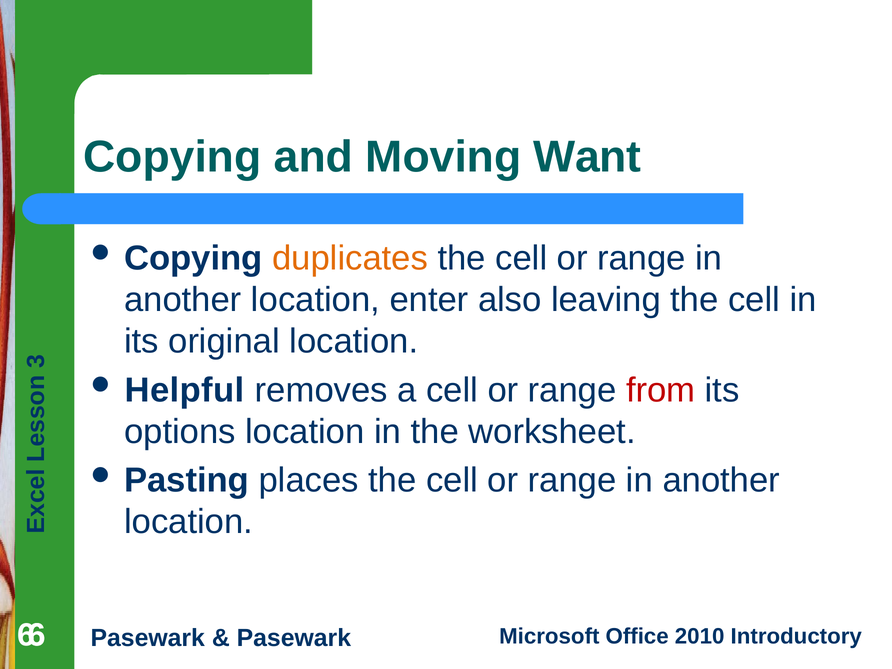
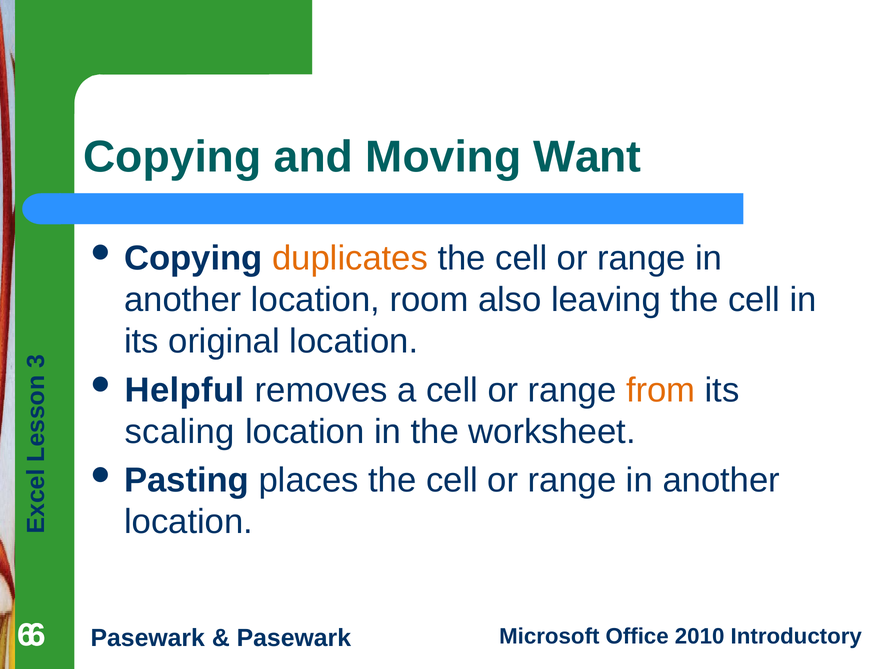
enter: enter -> room (429, 300)
from colour: red -> orange (661, 390)
options: options -> scaling (180, 432)
